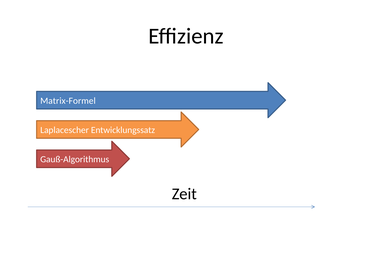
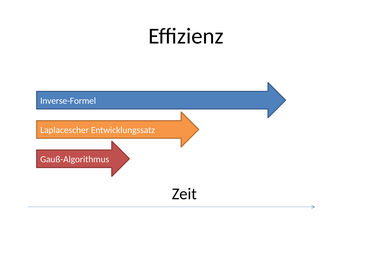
Matrix-Formel: Matrix-Formel -> Inverse-Formel (68, 101)
